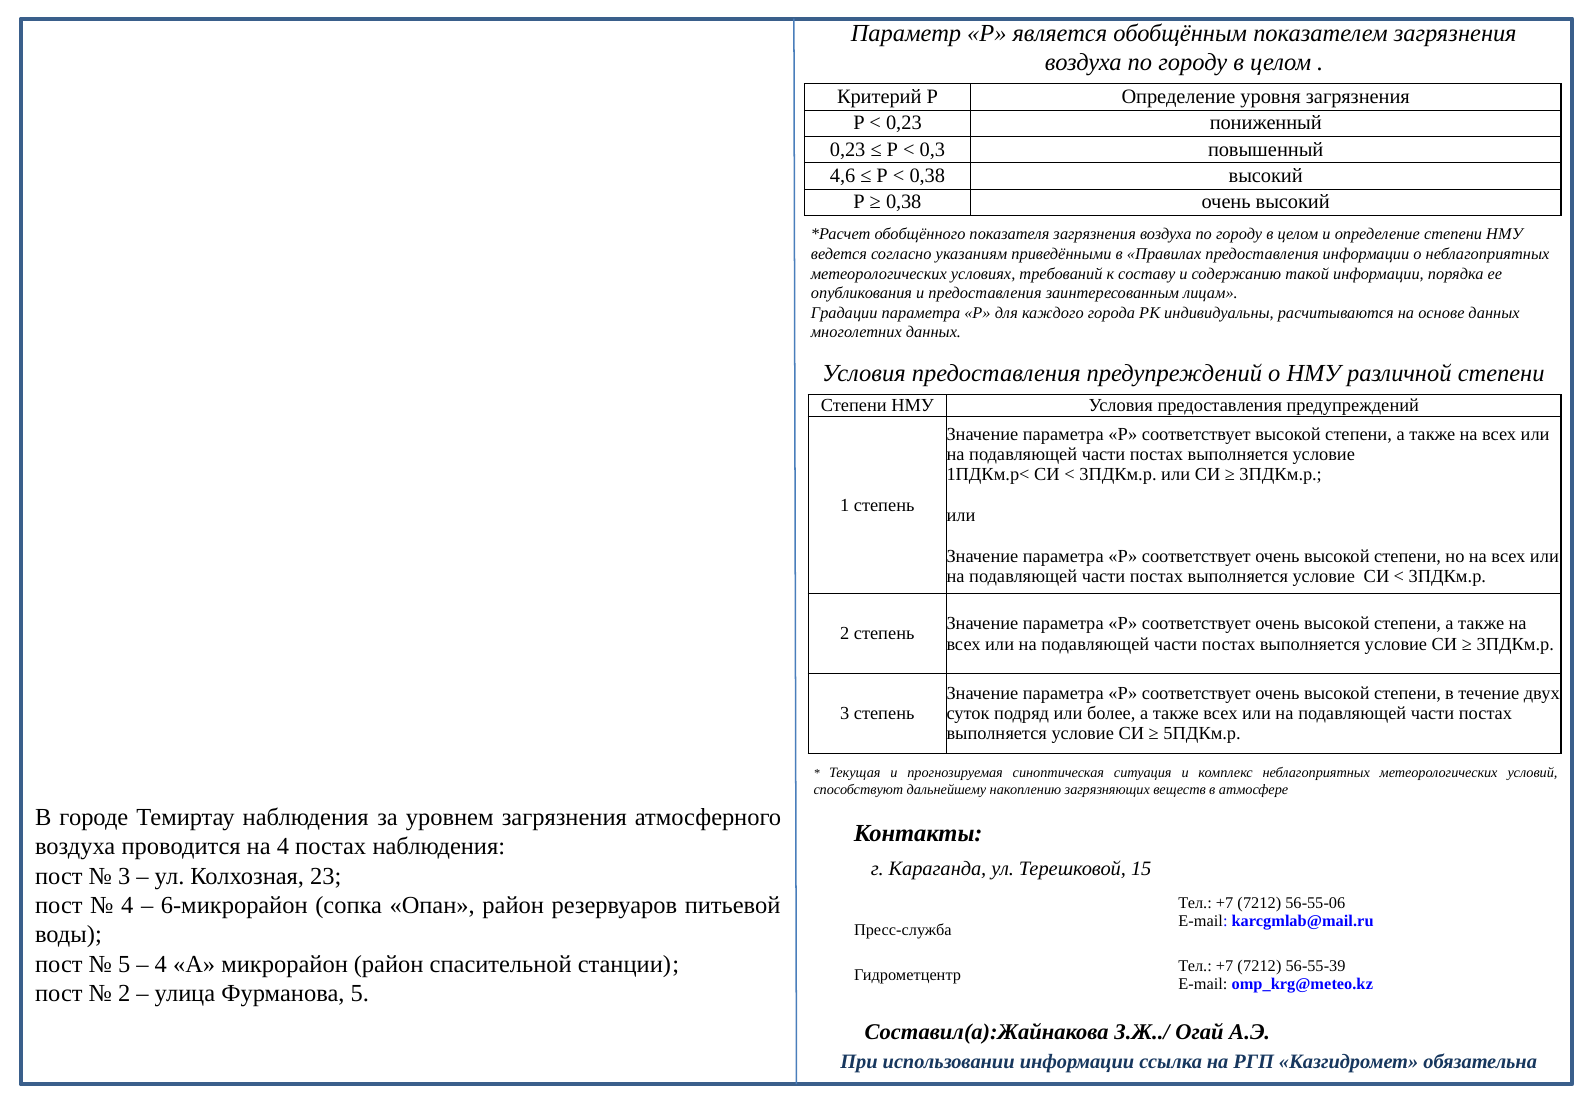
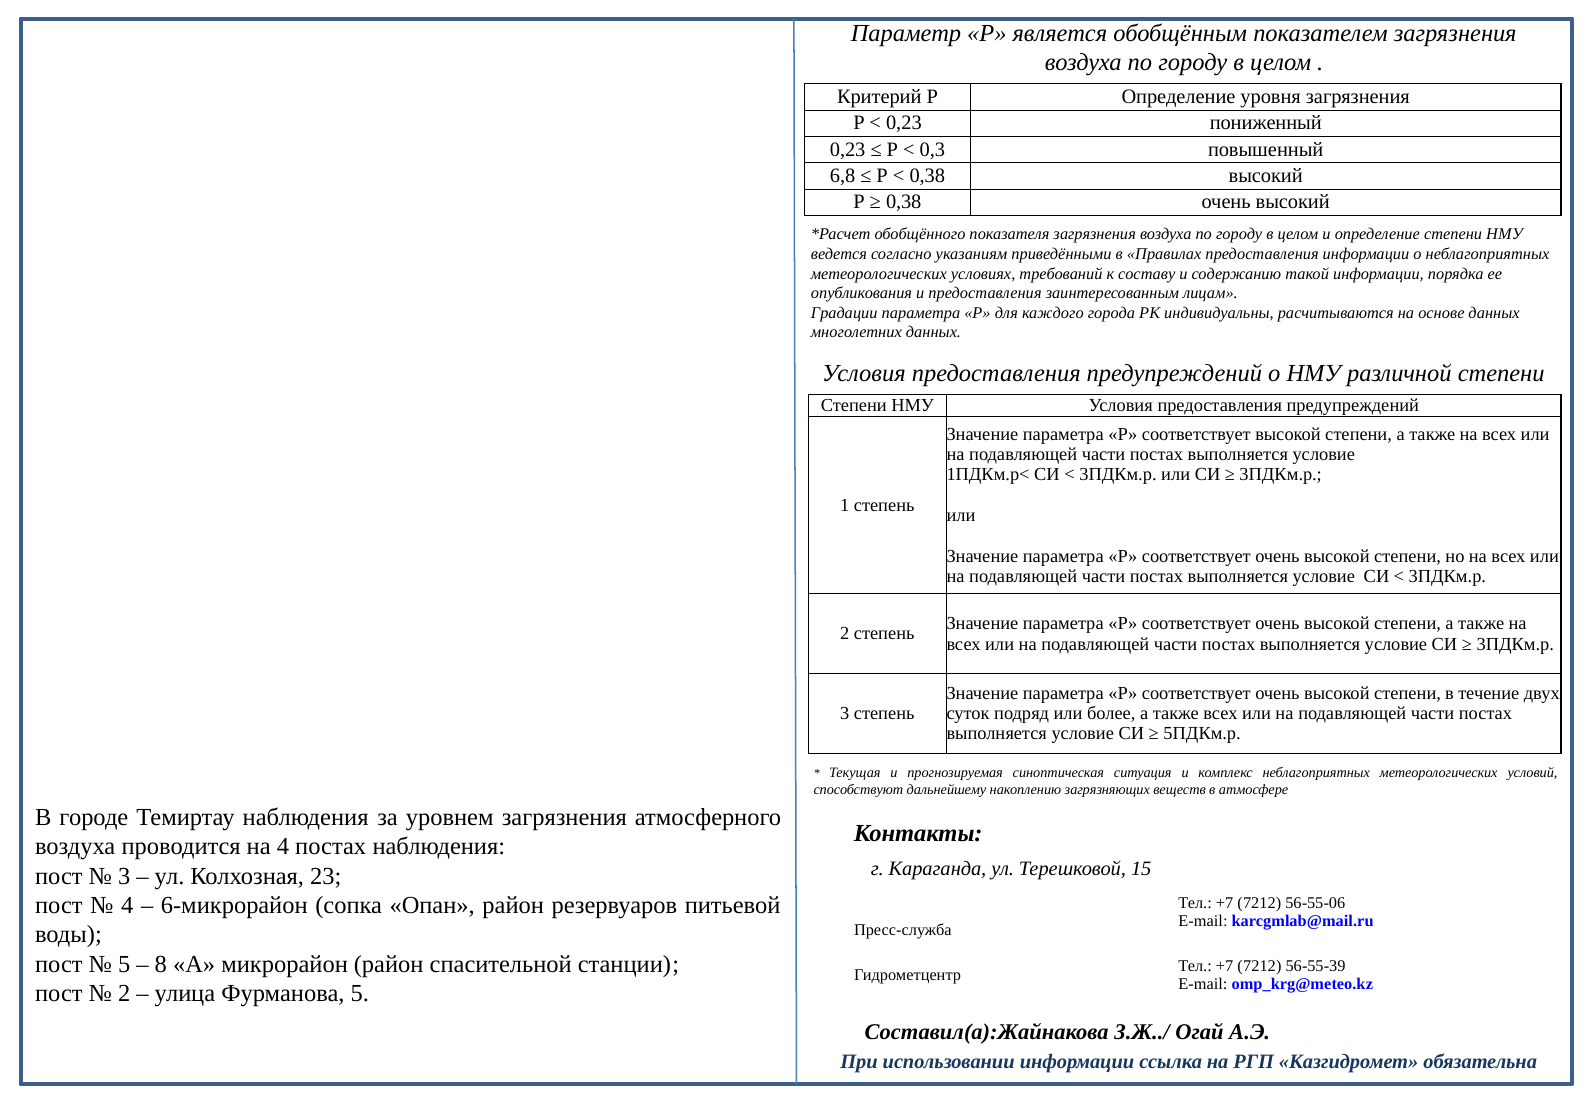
4,6: 4,6 -> 6,8 (843, 176)
4: 4 -> 8 (161, 964)
